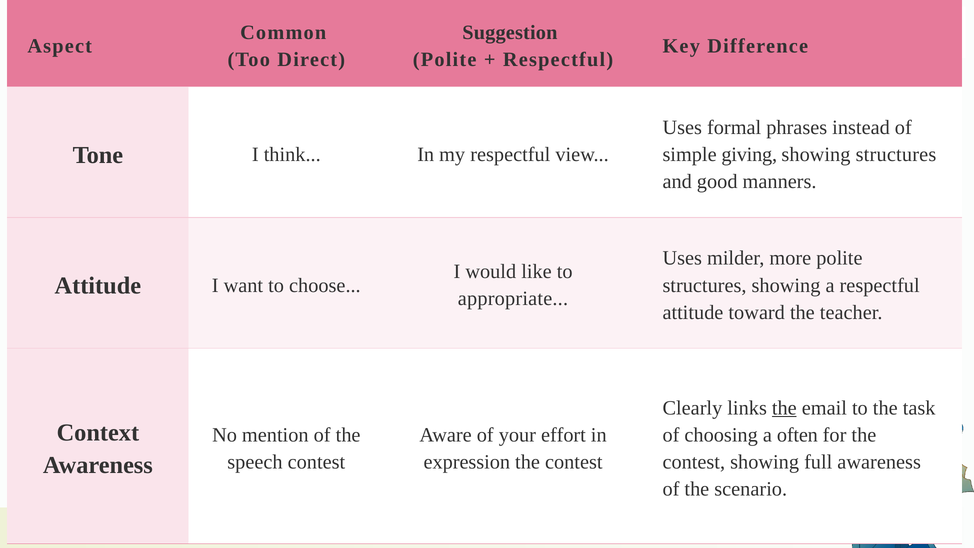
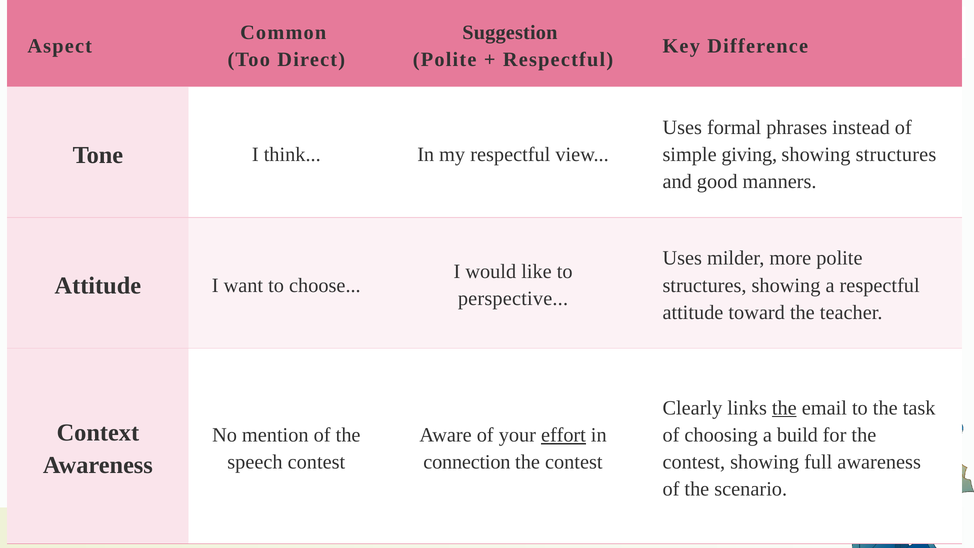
appropriate: appropriate -> perspective (513, 299)
effort underline: none -> present (563, 435)
often: often -> build (797, 435)
expression: expression -> connection (467, 462)
